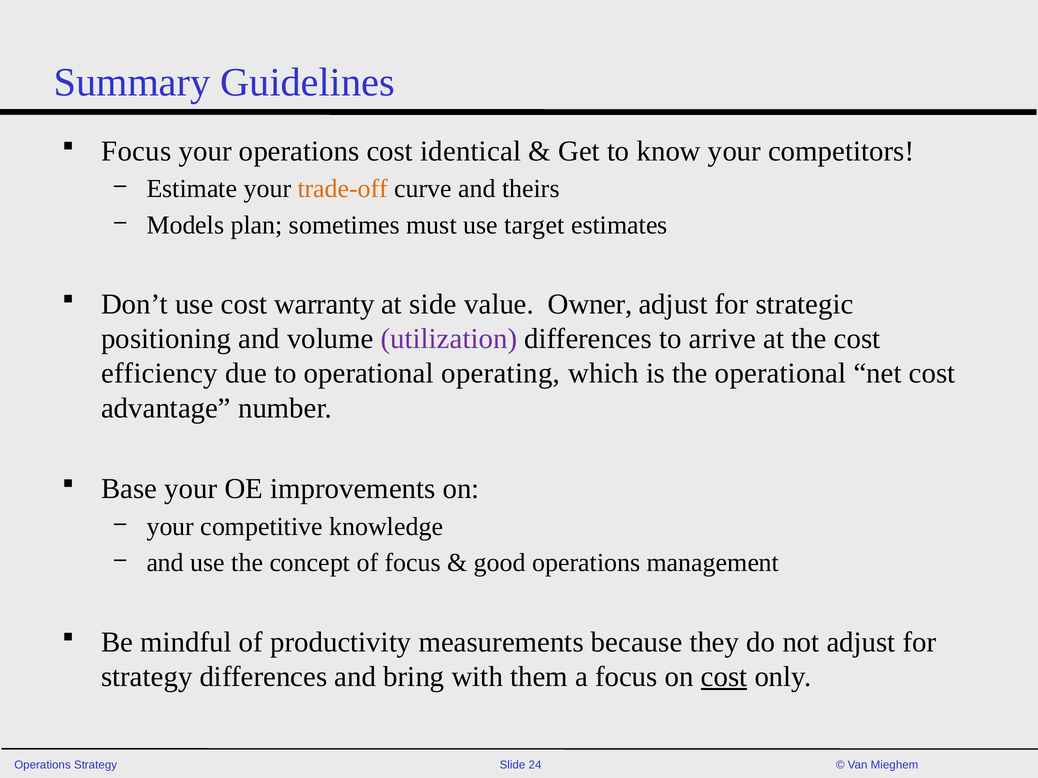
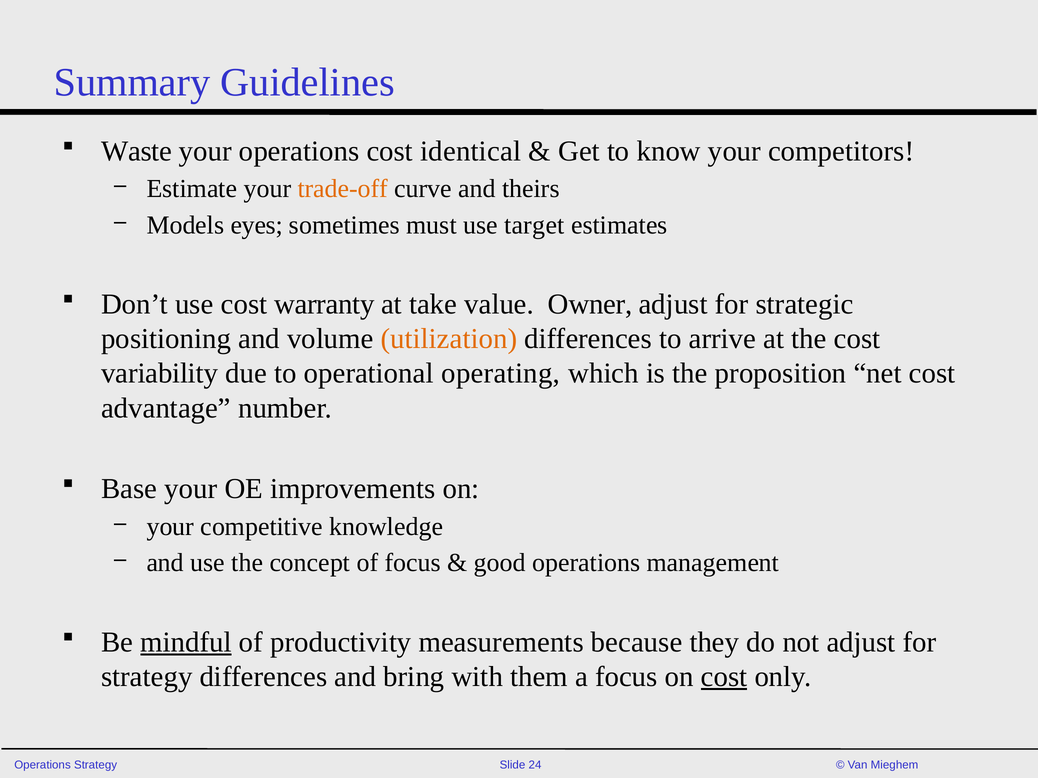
Focus: Focus -> Waste (137, 151)
plan: plan -> eyes (257, 225)
side: side -> take (433, 304)
utilization colour: purple -> orange (449, 339)
efficiency: efficiency -> variability (160, 374)
the operational: operational -> proposition (781, 374)
mindful underline: none -> present (186, 642)
